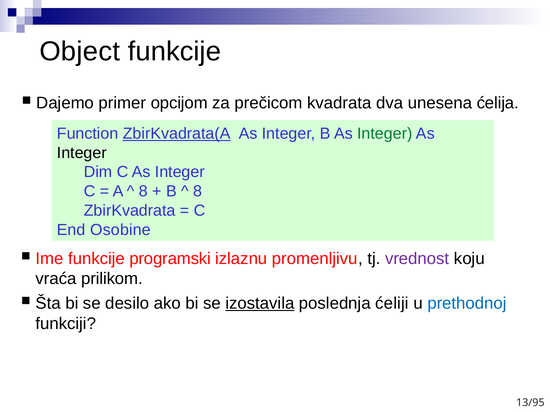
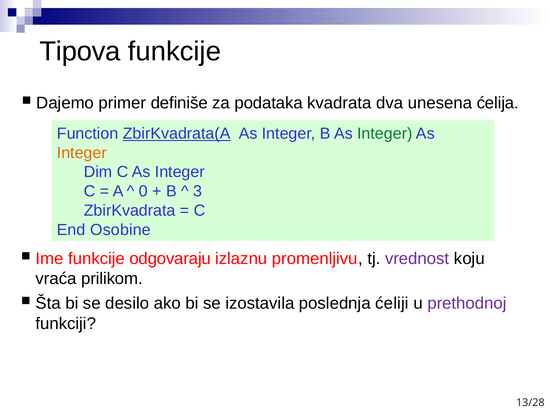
Object: Object -> Tipova (80, 52)
opcijom: opcijom -> definiše (179, 103)
prečicom: prečicom -> podataka (269, 103)
Integer colour: black -> orange (82, 153)
8: 8 -> 0 (143, 191)
8: 8 -> 3 (198, 191)
programski: programski -> odgovaraju (170, 259)
izostavila underline: present -> none (260, 304)
prethodnoj colour: blue -> purple (467, 304)
13/95: 13/95 -> 13/28 (530, 403)
